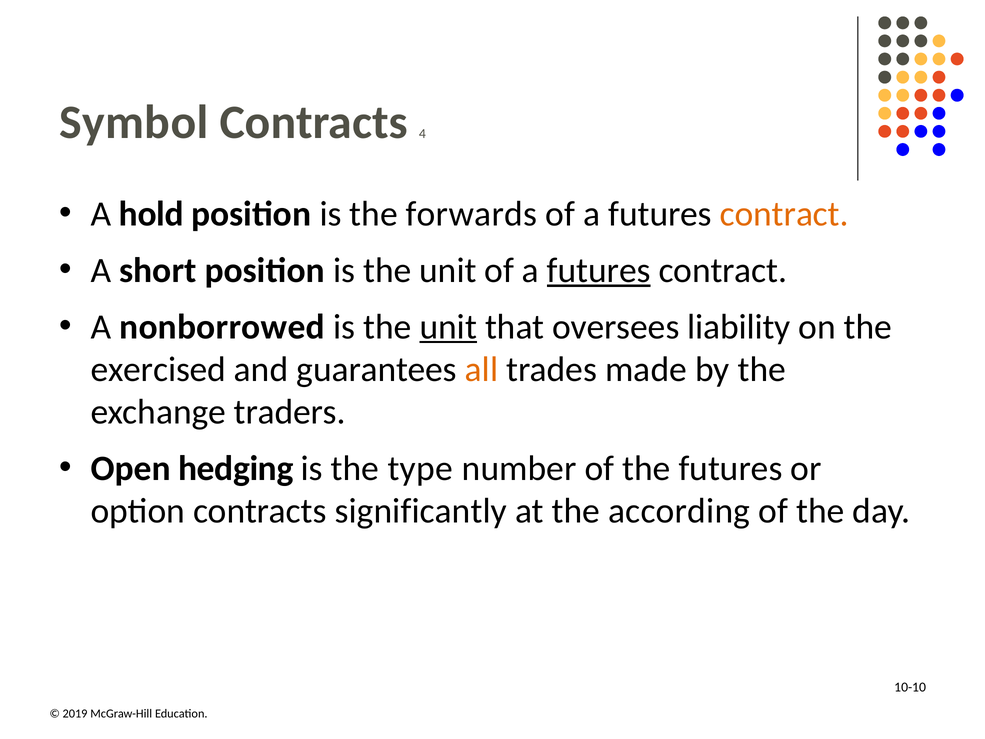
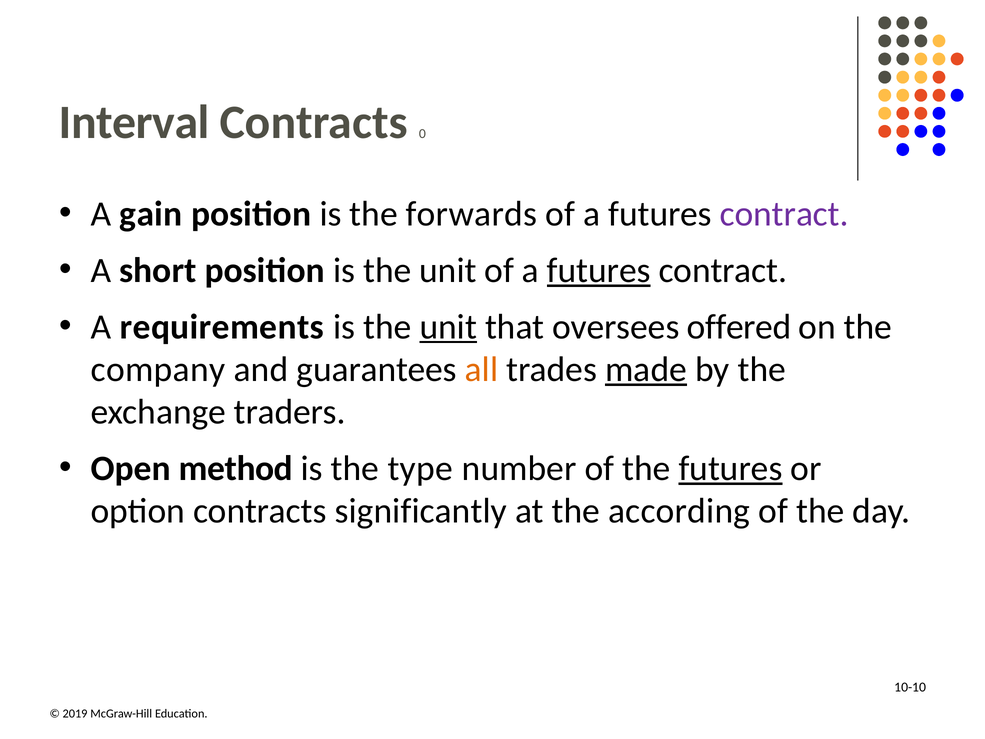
Symbol: Symbol -> Interval (134, 122)
4: 4 -> 0 (422, 134)
hold: hold -> gain (151, 214)
contract colour: orange -> purple (784, 214)
nonborrowed: nonborrowed -> requirements (222, 327)
liability: liability -> offered (739, 327)
exercised: exercised -> company (158, 369)
made underline: none -> present (646, 369)
hedging: hedging -> method (236, 468)
futures underline: none -> present (731, 468)
